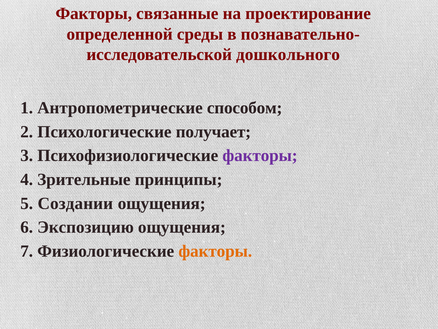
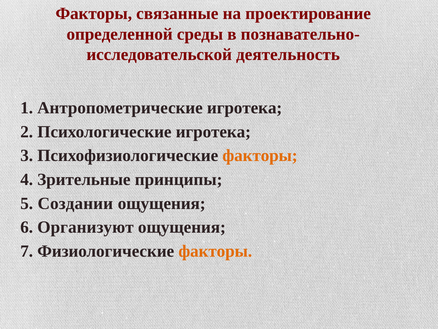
дошкольного: дошкольного -> деятельность (288, 54)
Антропометрические способом: способом -> игротека (245, 108)
Психологические получает: получает -> игротека (213, 132)
факторы colour: purple -> orange (260, 155)
Экспозицию: Экспозицию -> Организуют (85, 227)
